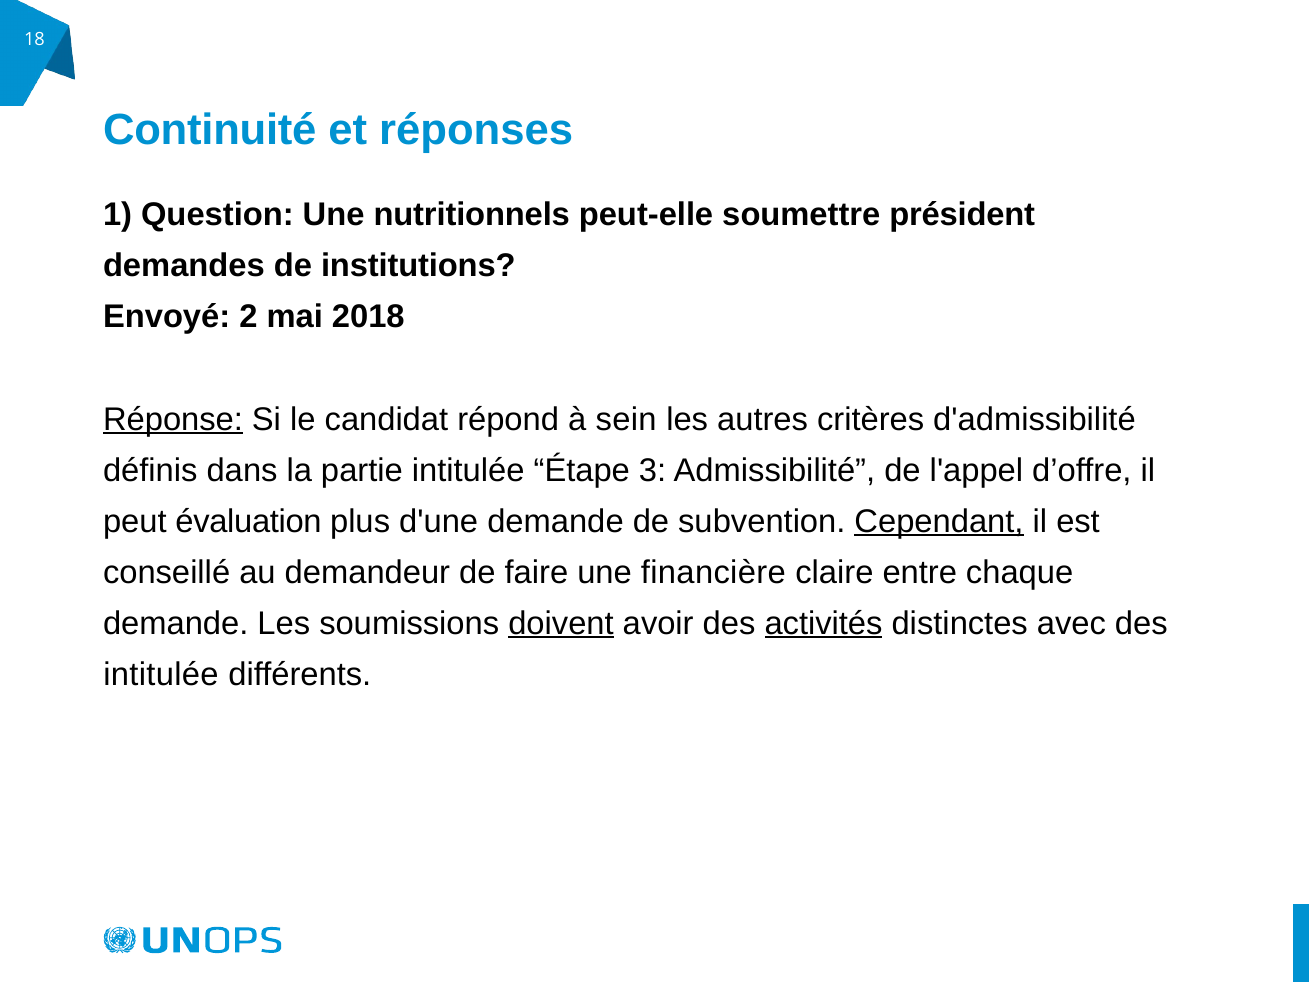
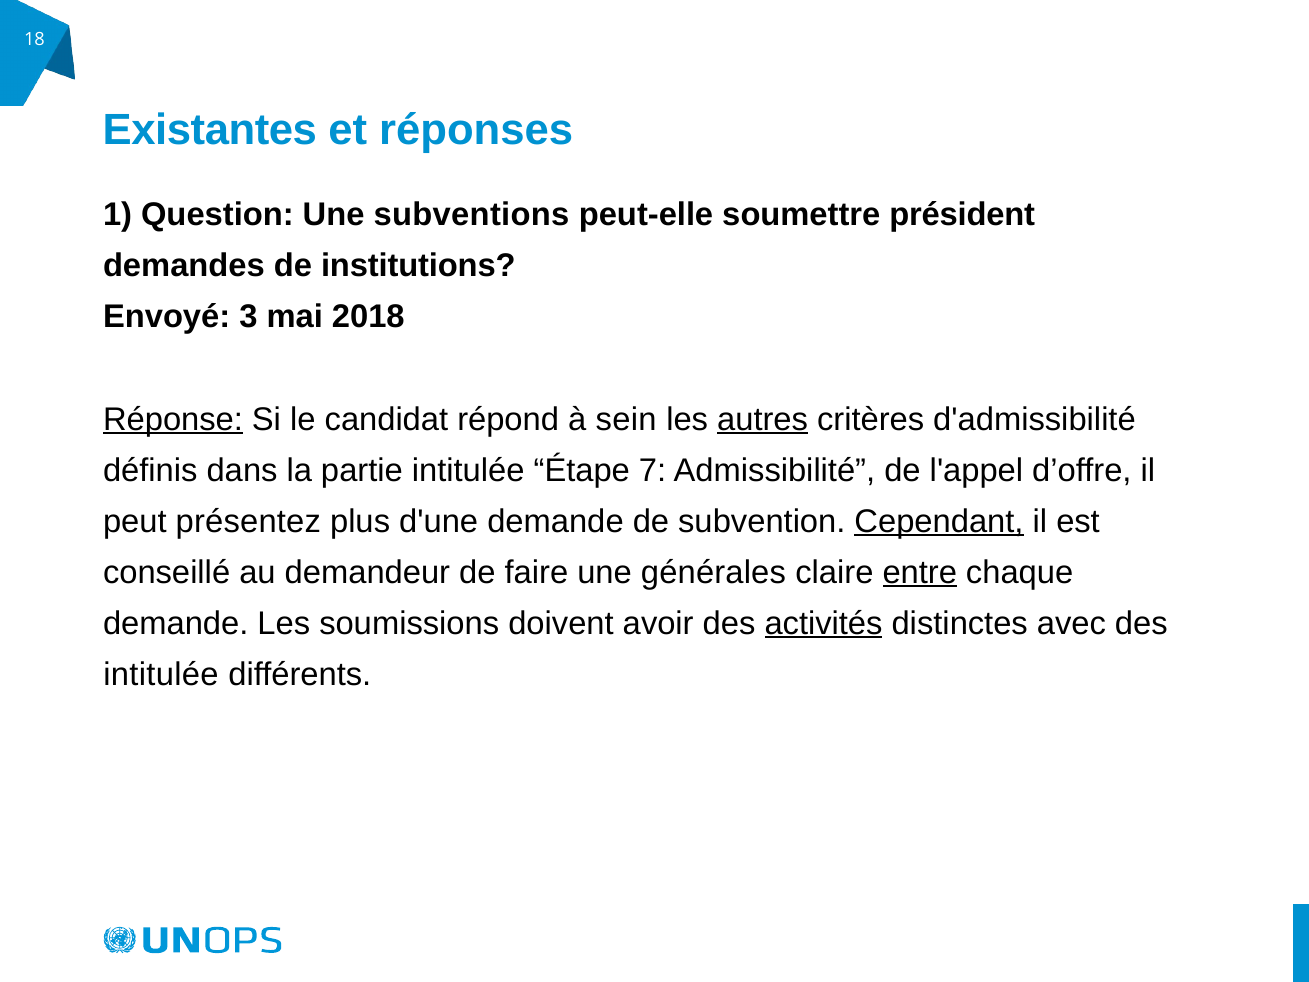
Continuité: Continuité -> Existantes (210, 130)
nutritionnels: nutritionnels -> subventions (471, 215)
2: 2 -> 3 (248, 317)
autres underline: none -> present (763, 419)
3: 3 -> 7 (653, 470)
évaluation: évaluation -> présentez (248, 521)
financière: financière -> générales (713, 572)
entre underline: none -> present (920, 572)
doivent underline: present -> none (561, 623)
